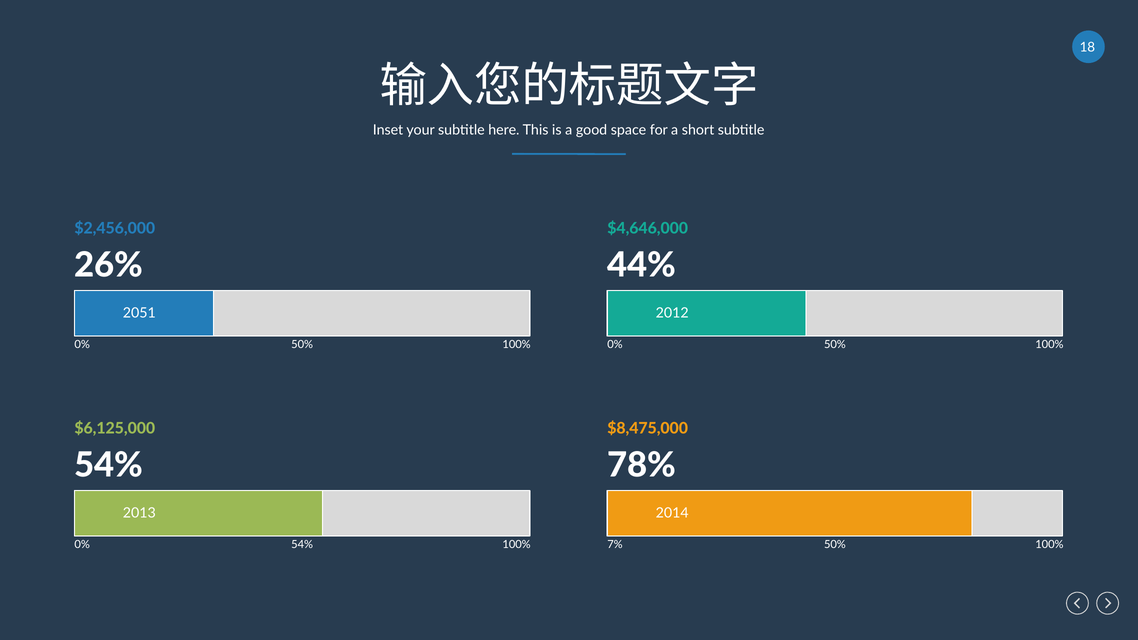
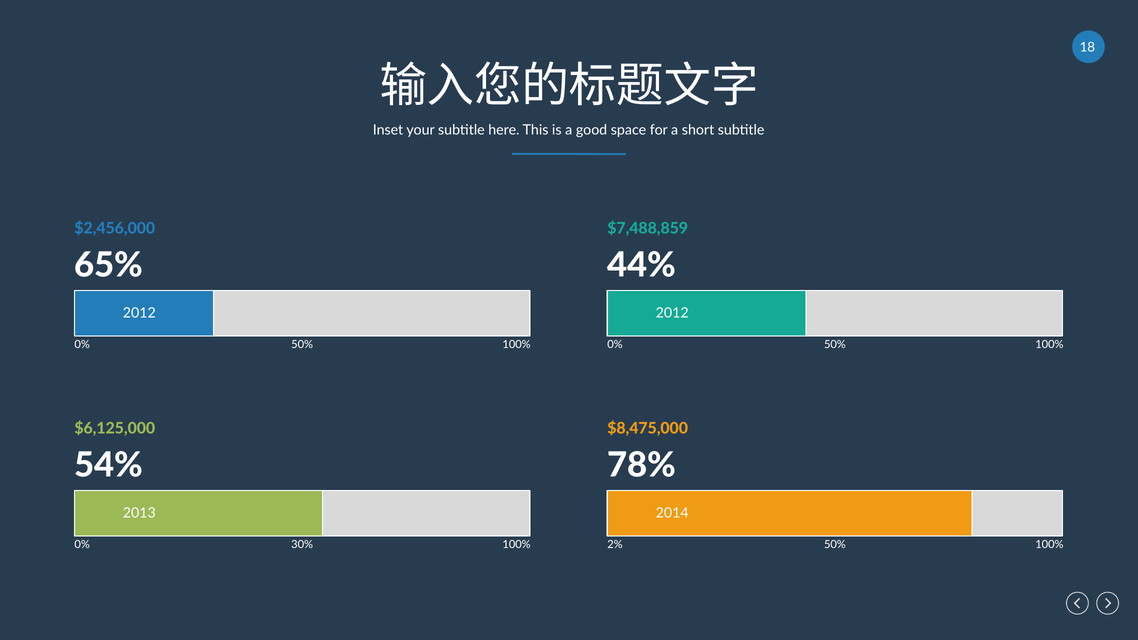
$4,646,000: $4,646,000 -> $7,488,859 (648, 228)
26%: 26% -> 65% (109, 265)
2051: 2051 -> 2012 (139, 313)
54%: 54% -> 30% (302, 545)
7%: 7% -> 2% (615, 545)
